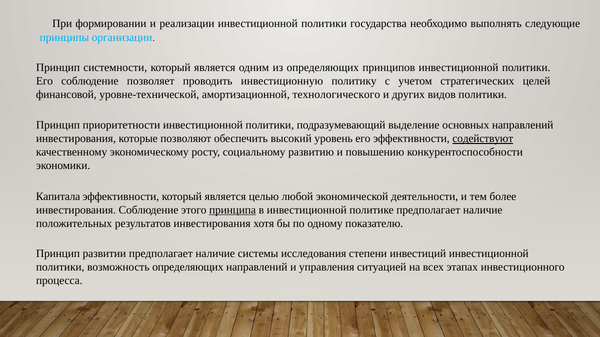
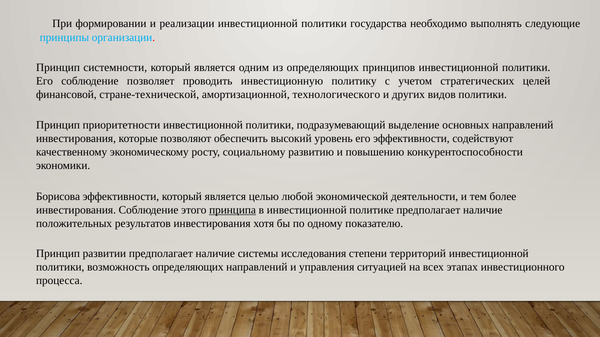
уровне-технической: уровне-технической -> стране-технической (149, 95)
содействуют underline: present -> none (483, 139)
Капитала: Капитала -> Борисова (58, 197)
инвестиций: инвестиций -> территорий (418, 254)
